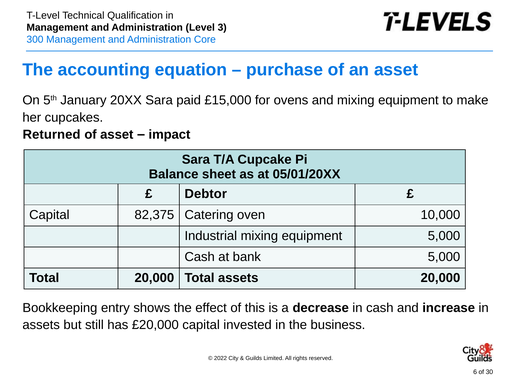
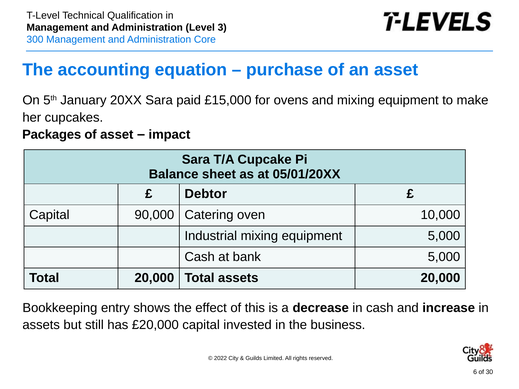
Returned: Returned -> Packages (52, 135)
82,375: 82,375 -> 90,000 (154, 215)
